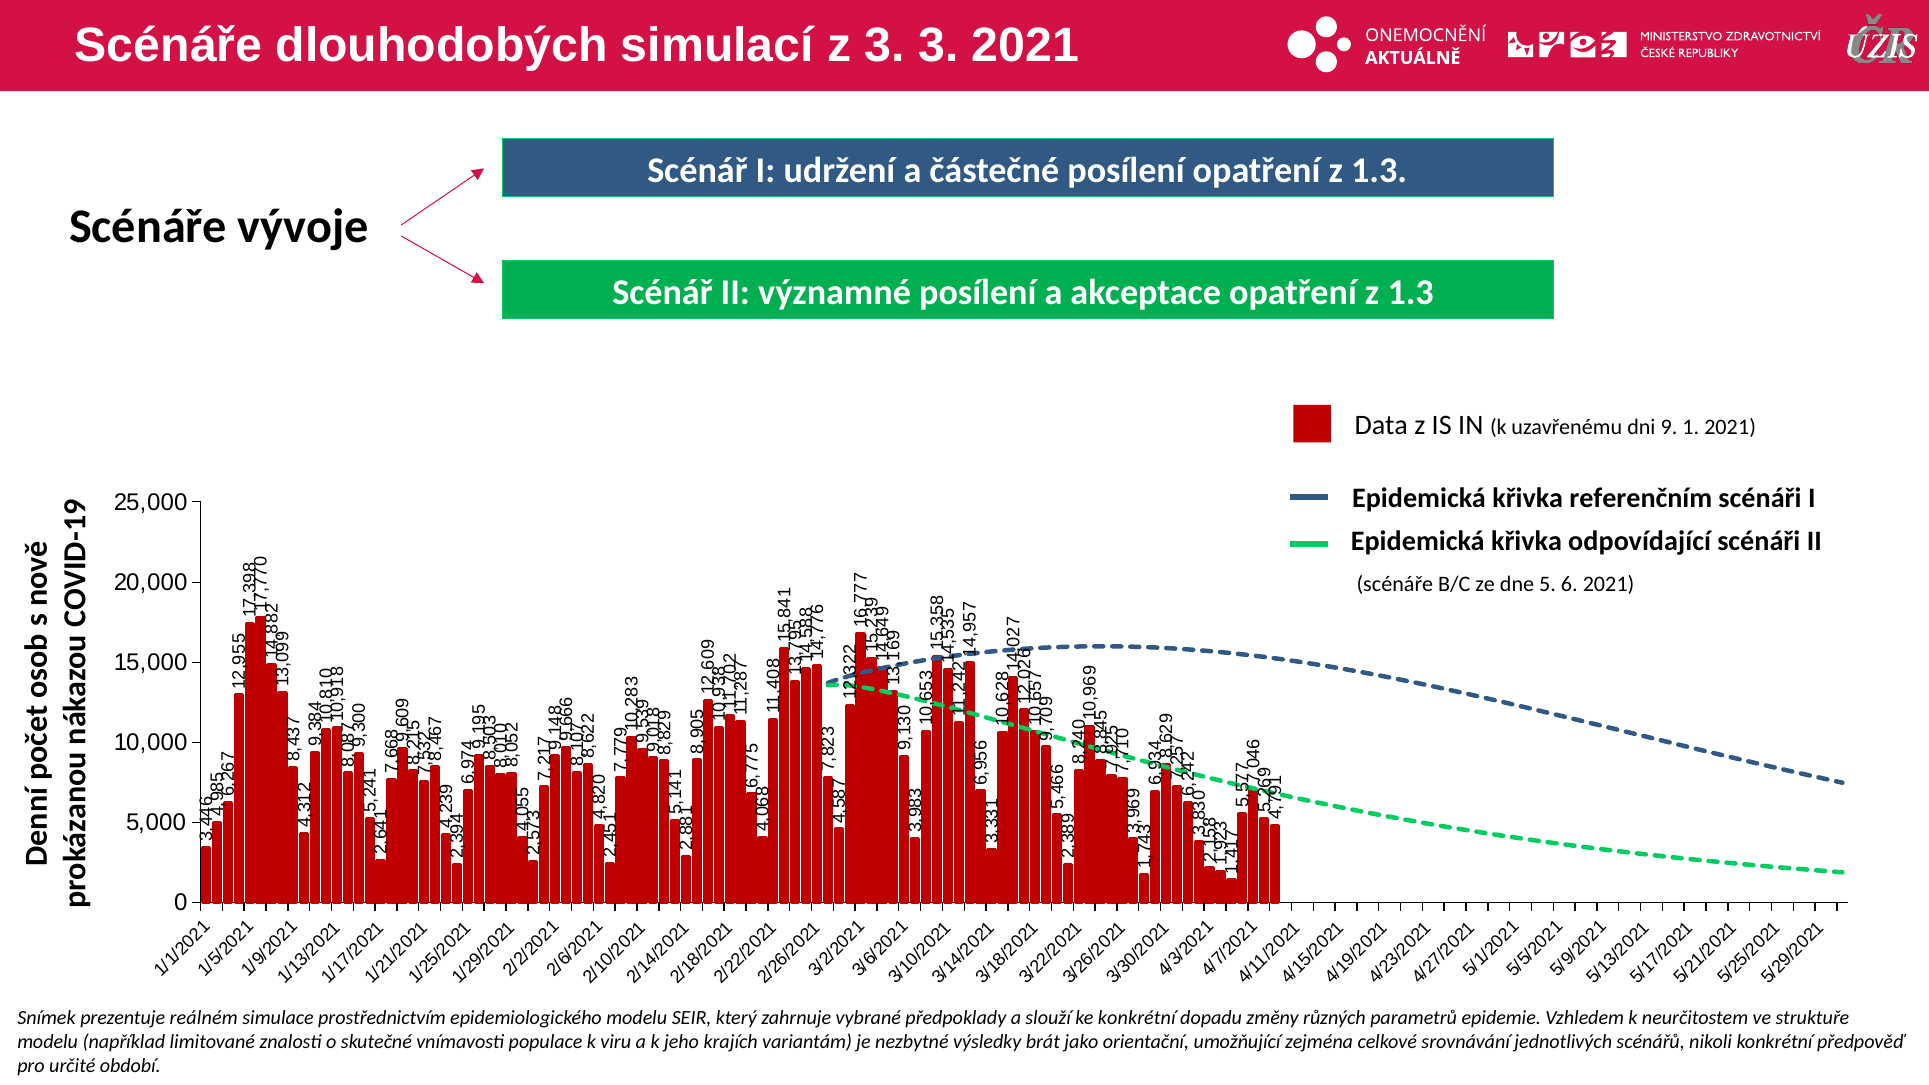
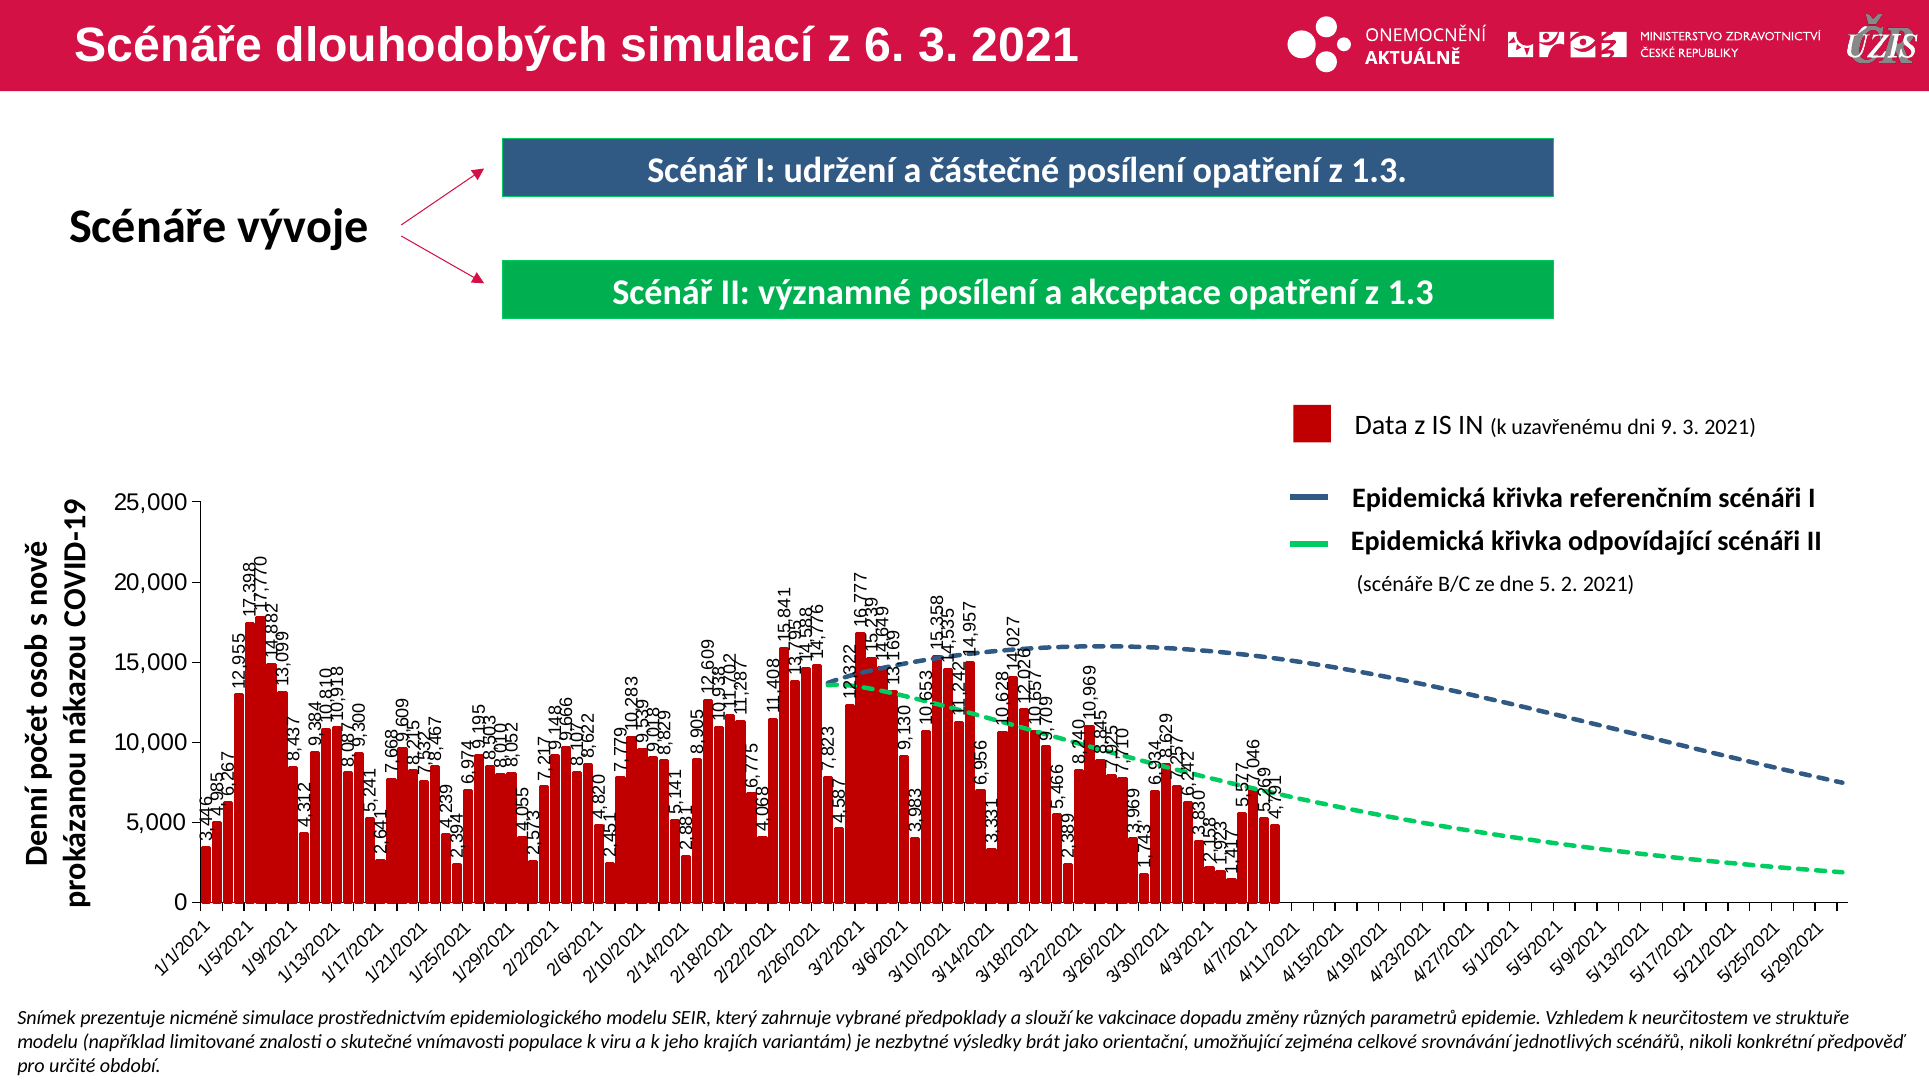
z 3: 3 -> 6 (885, 45)
dni 9 1: 1 -> 3 (1691, 427)
dne 5 6: 6 -> 2 (1569, 584)
reálném: reálném -> nicméně (204, 1018)
ke konkrétní: konkrétní -> vakcinace (1137, 1018)
